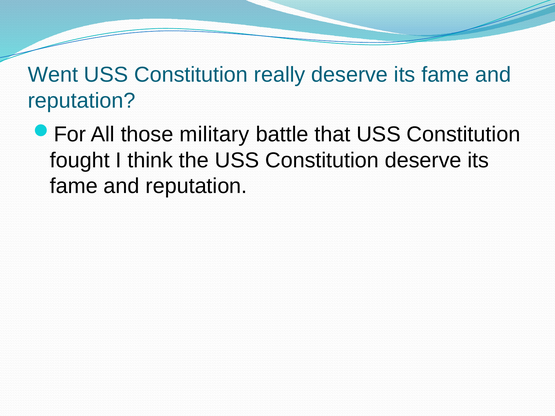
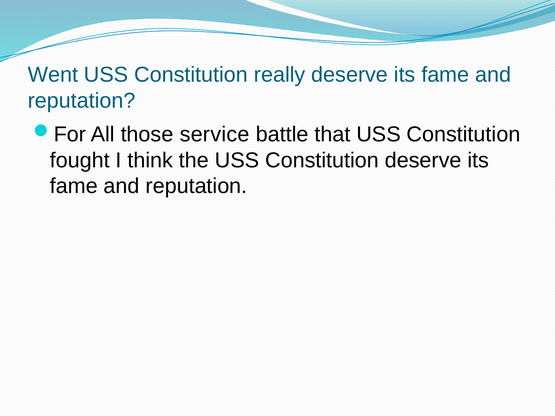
military: military -> service (215, 135)
